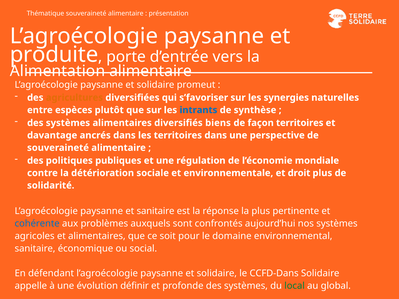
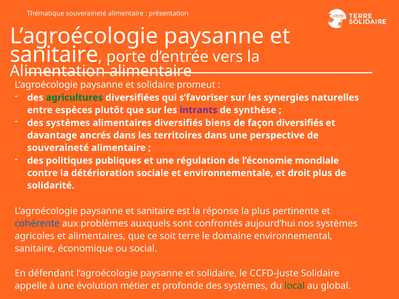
produite: produite -> sanitaire (54, 55)
agricultures colour: orange -> green (74, 98)
intrants colour: blue -> purple (198, 110)
façon territoires: territoires -> diversifiés (300, 123)
pour: pour -> terre (189, 236)
CCFD-Dans: CCFD-Dans -> CCFD-Juste (274, 273)
définir: définir -> métier (135, 286)
